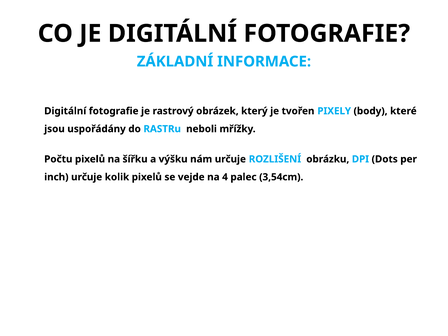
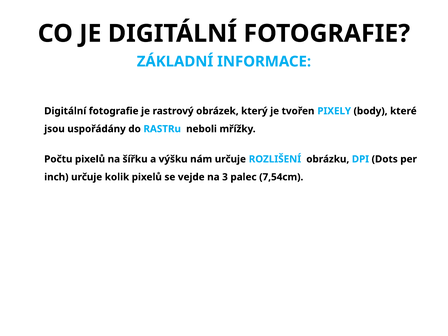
4: 4 -> 3 (225, 177)
3,54cm: 3,54cm -> 7,54cm (281, 177)
